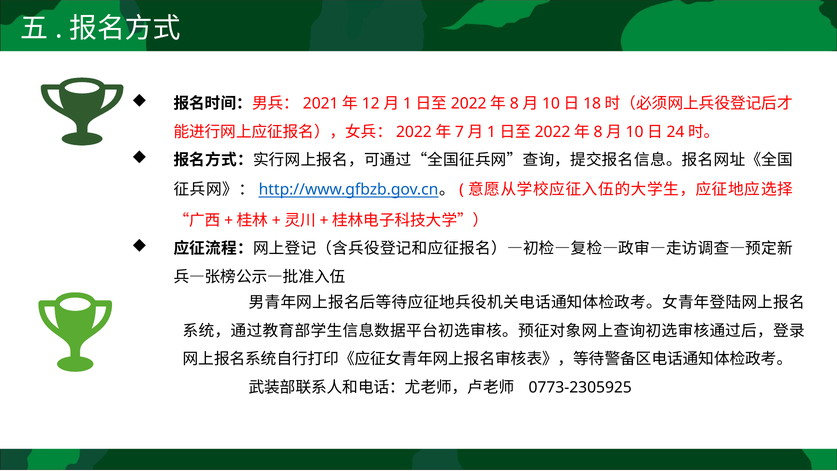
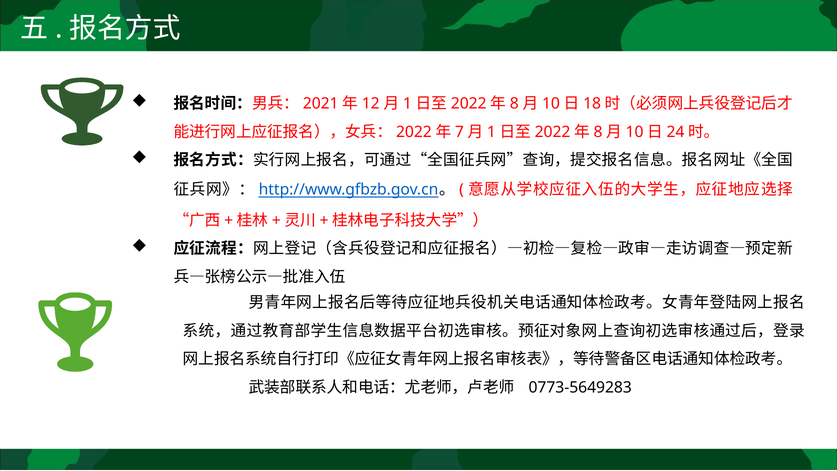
0773-2305925: 0773-2305925 -> 0773-5649283 (580, 387)
